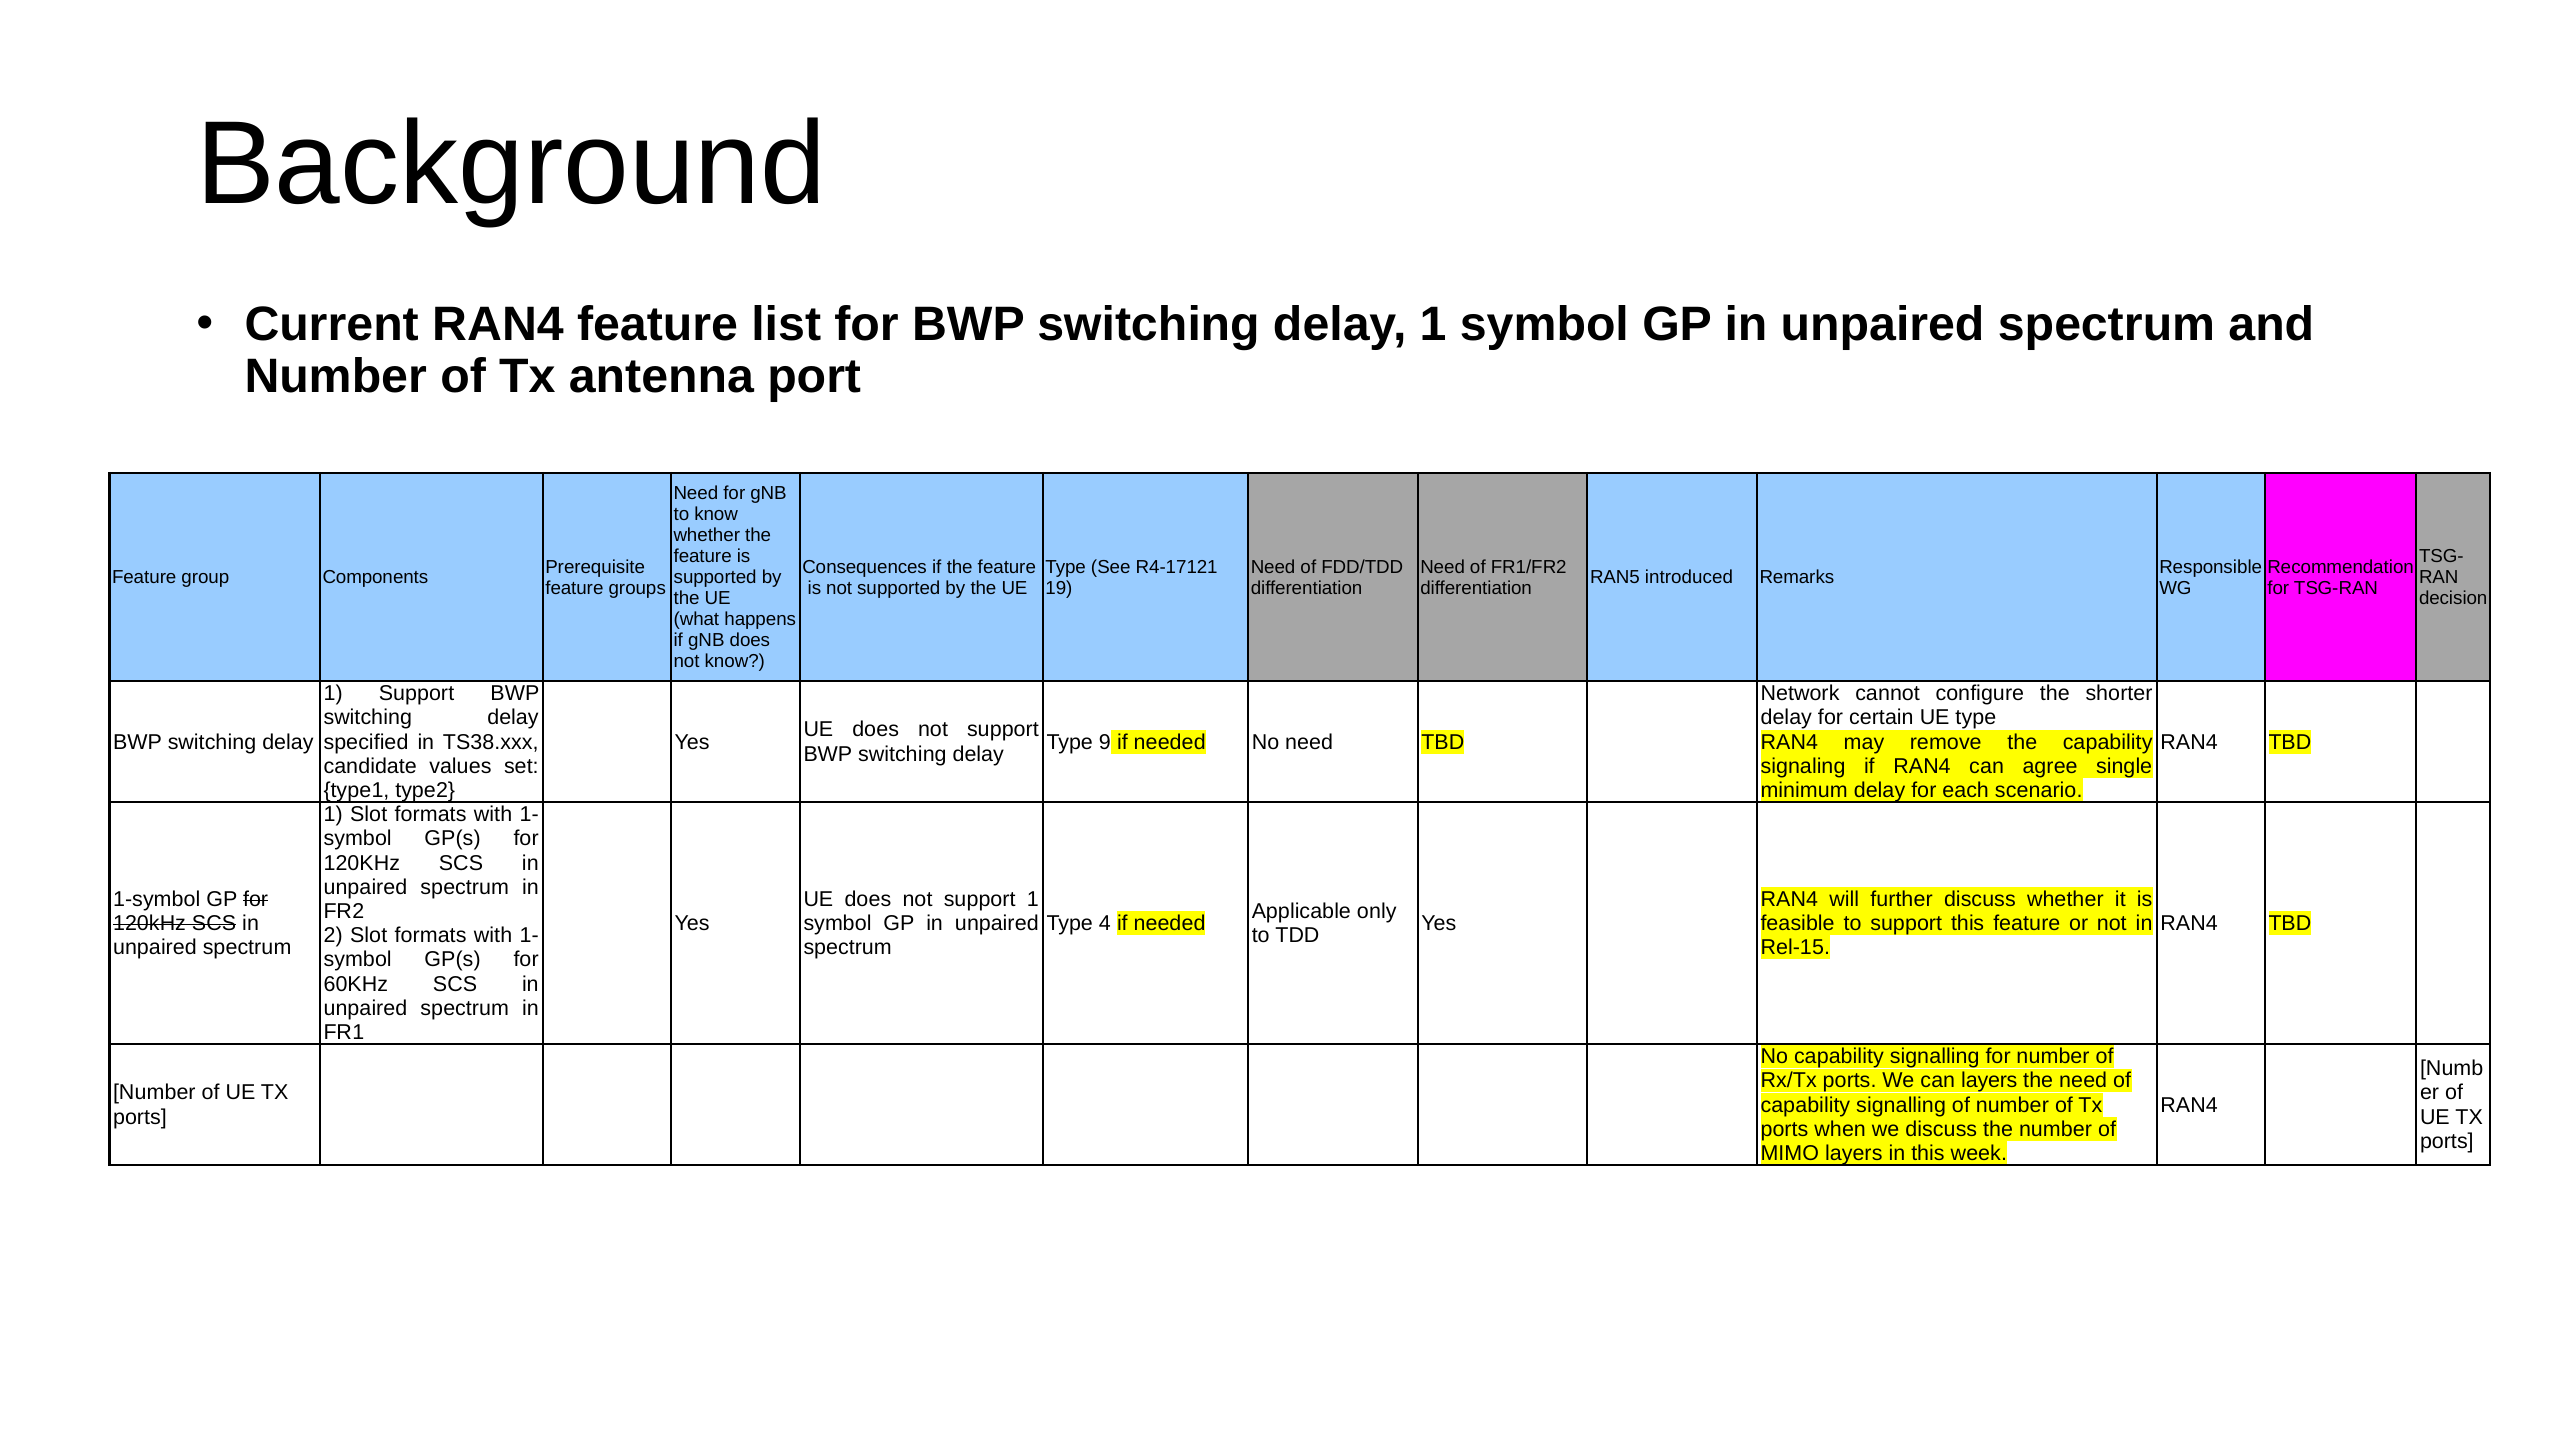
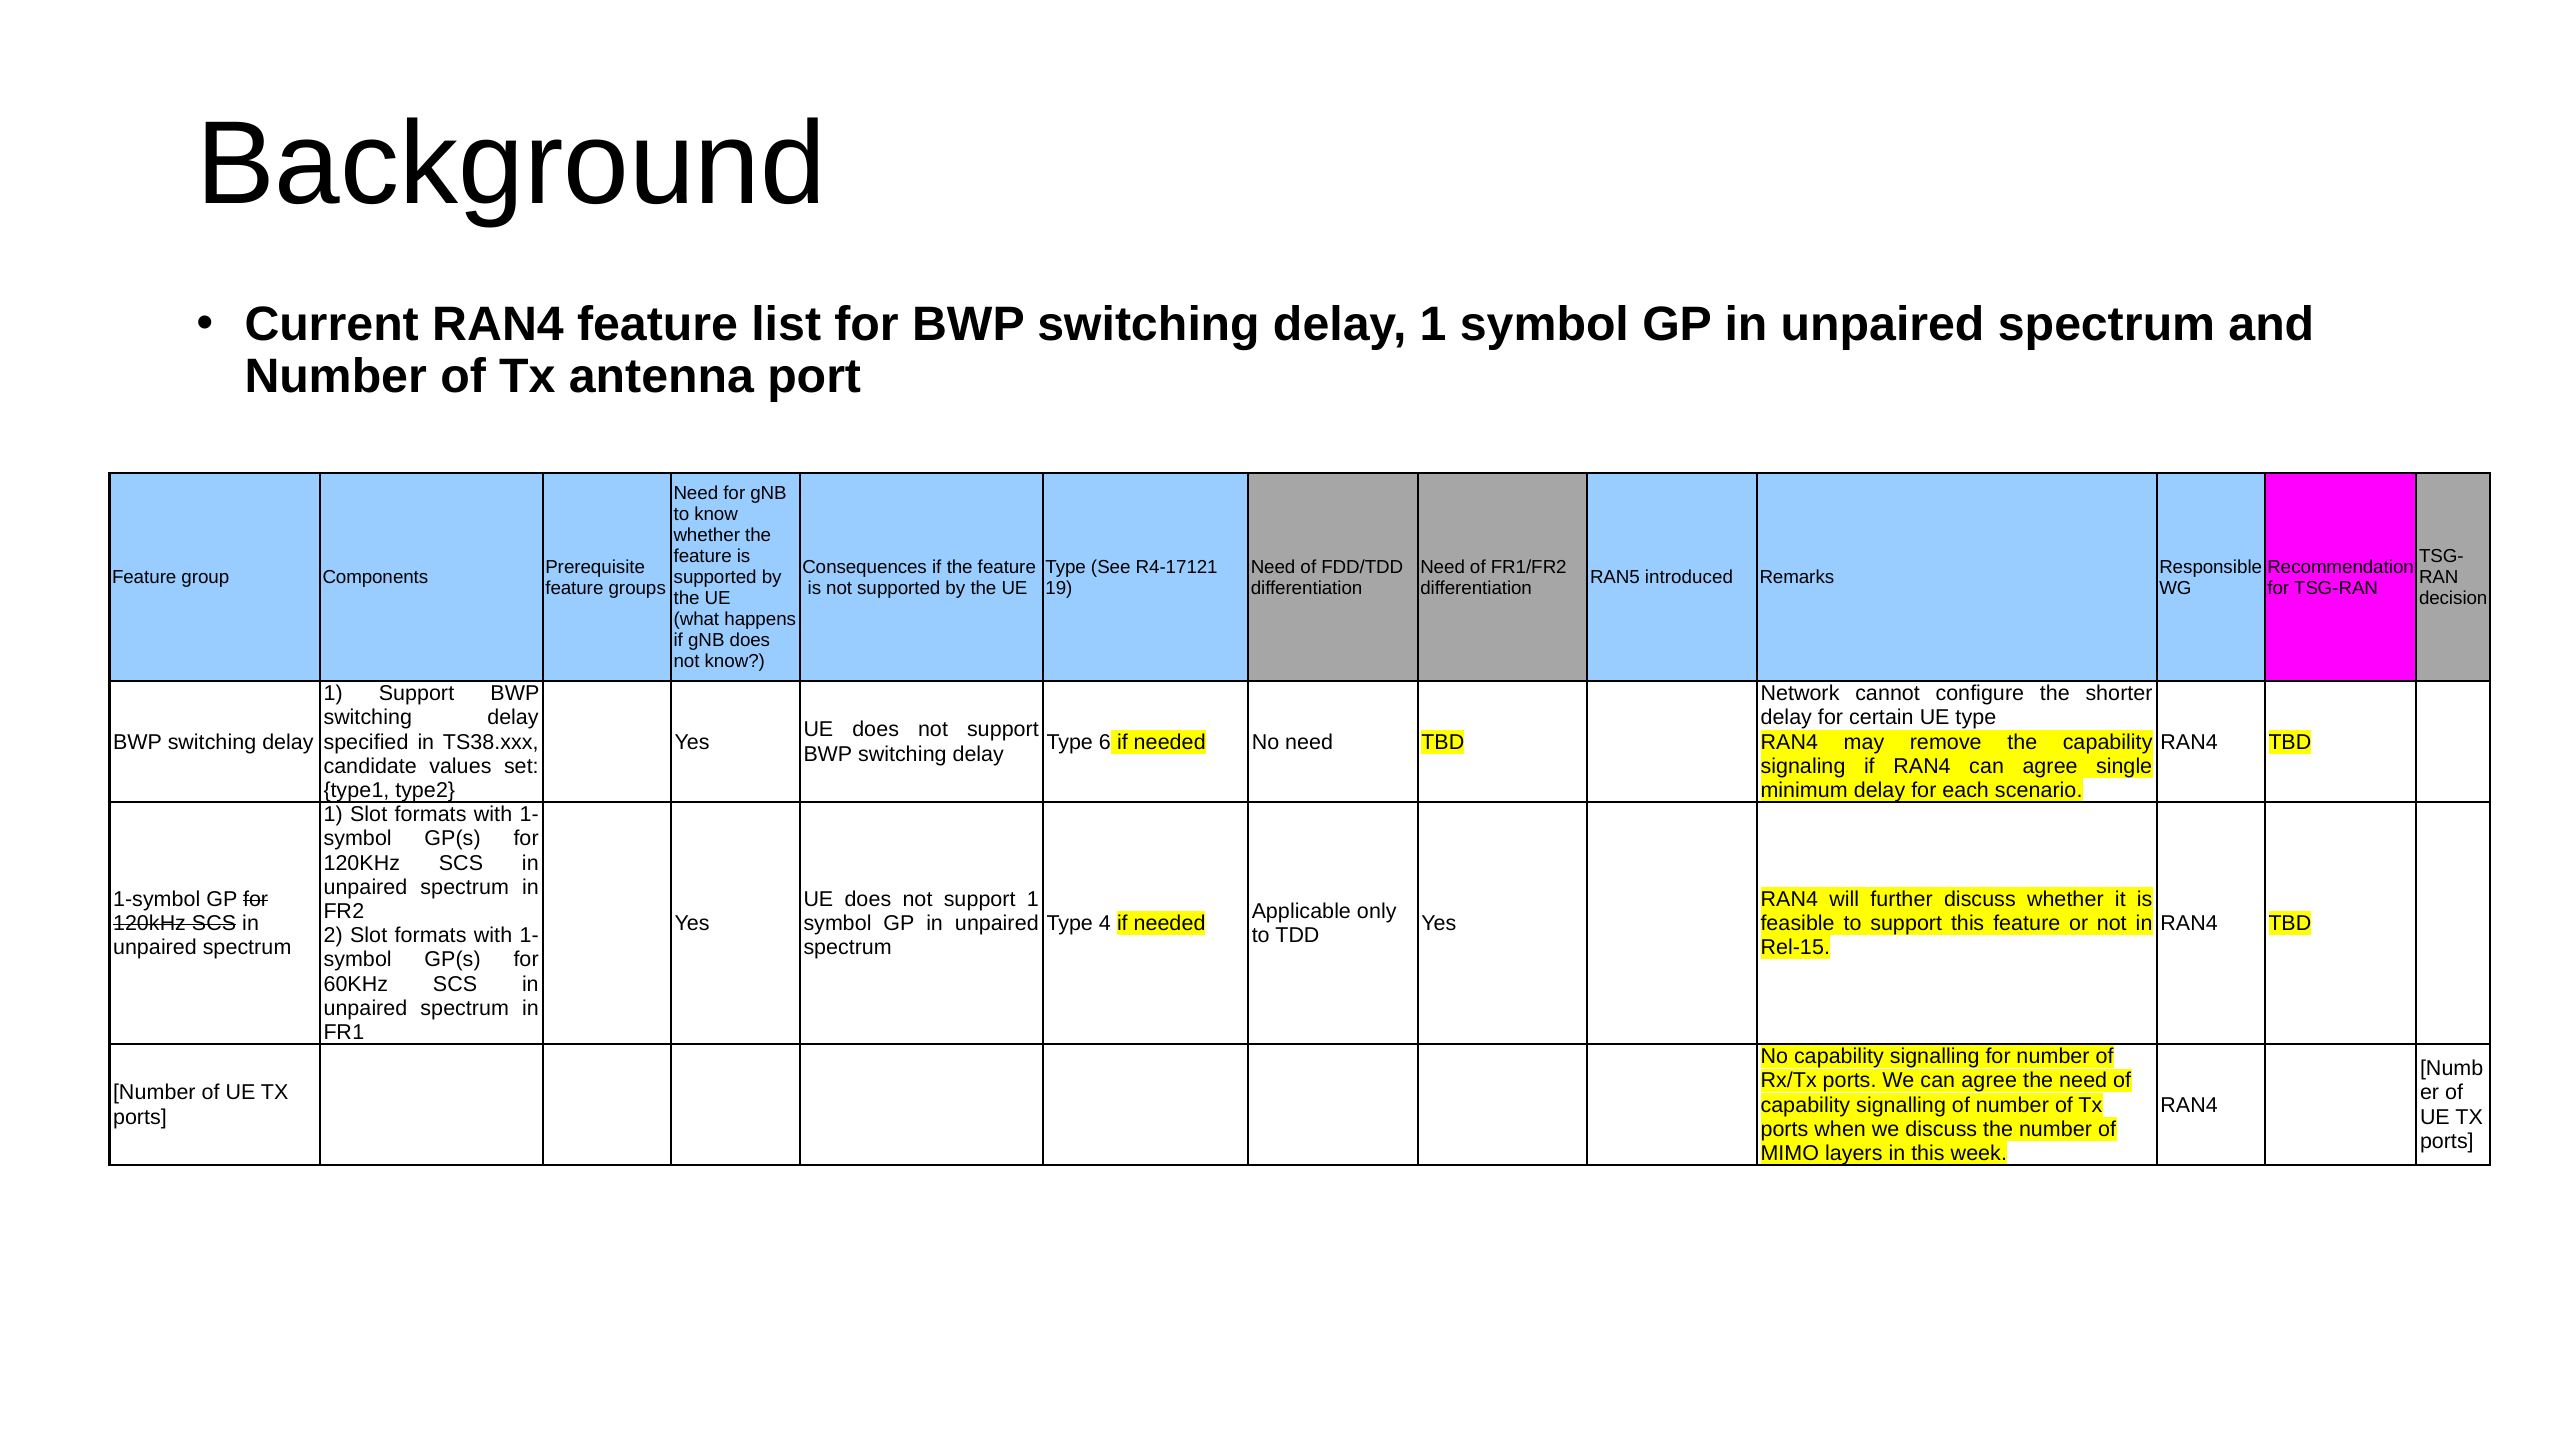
9: 9 -> 6 (1105, 742)
We can layers: layers -> agree (1989, 1081)
